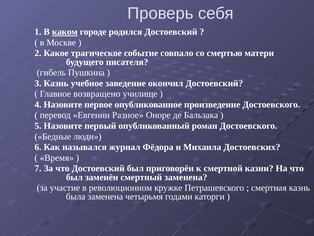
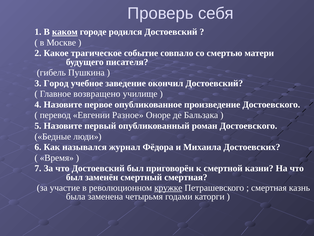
3 Казнь: Казнь -> Город (56, 83)
смертный заменена: заменена -> смертная (186, 177)
кружке underline: none -> present (168, 187)
